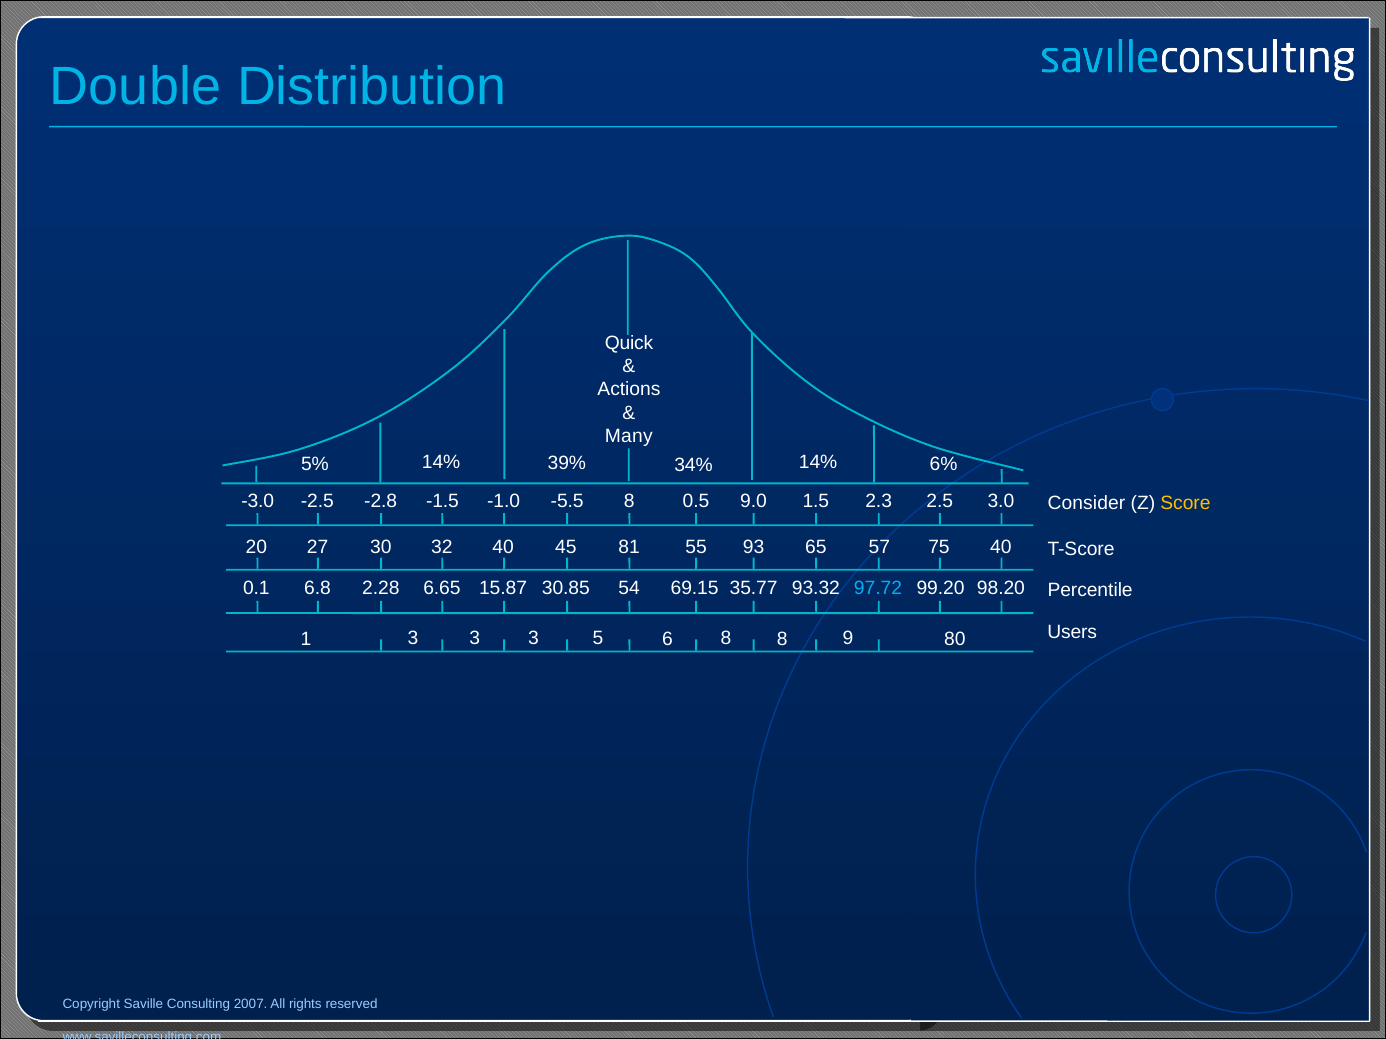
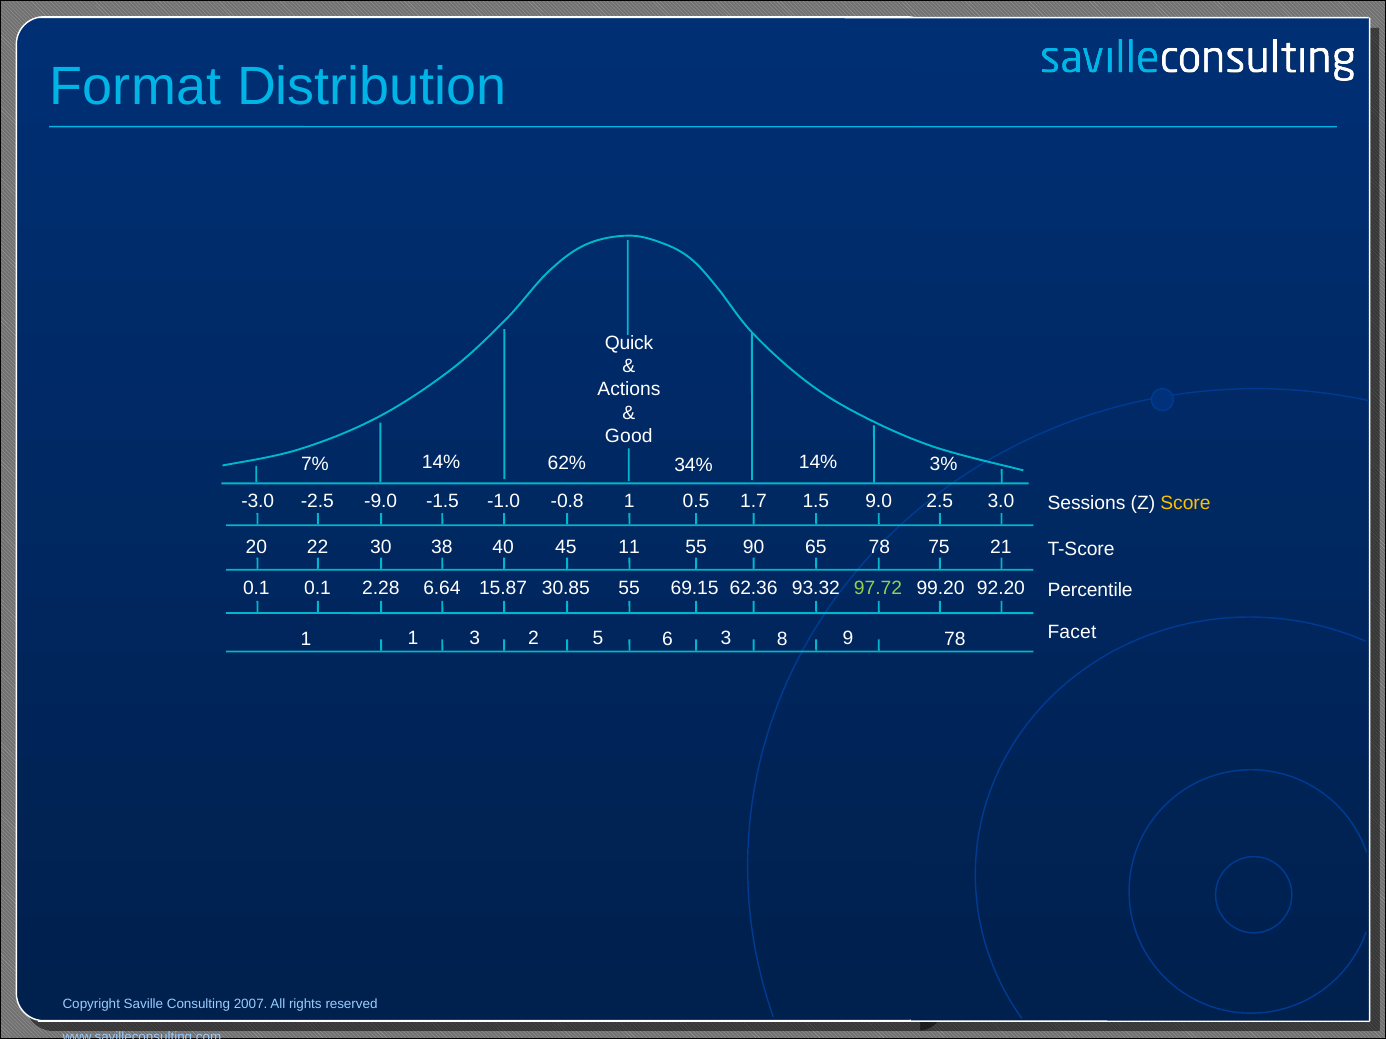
Double: Double -> Format (135, 87)
Many: Many -> Good (629, 436)
6%: 6% -> 3% (944, 465)
39%: 39% -> 62% (567, 464)
5%: 5% -> 7% (315, 464)
-2.8: -2.8 -> -9.0 (381, 501)
-5.5: -5.5 -> -0.8 (567, 501)
-1.0 8: 8 -> 1 (629, 501)
9.0: 9.0 -> 1.7 (754, 501)
2.3: 2.3 -> 9.0 (879, 501)
Consider: Consider -> Sessions (1087, 503)
27: 27 -> 22 (318, 548)
32: 32 -> 38 (442, 548)
81: 81 -> 11 (629, 548)
93: 93 -> 90 (754, 548)
65 57: 57 -> 78 (879, 548)
75 40: 40 -> 21 (1001, 548)
0.1 6.8: 6.8 -> 0.1 (318, 589)
6.65: 6.65 -> 6.64 (442, 589)
15.87 54: 54 -> 55 (629, 589)
35.77: 35.77 -> 62.36 (754, 589)
97.72 colour: light blue -> light green (878, 589)
98.20: 98.20 -> 92.20 (1001, 589)
Users: Users -> Facet (1072, 633)
1 3: 3 -> 1 (413, 639)
3: 3 -> 2 (534, 639)
6 8: 8 -> 3 (726, 639)
9 80: 80 -> 78 (955, 639)
